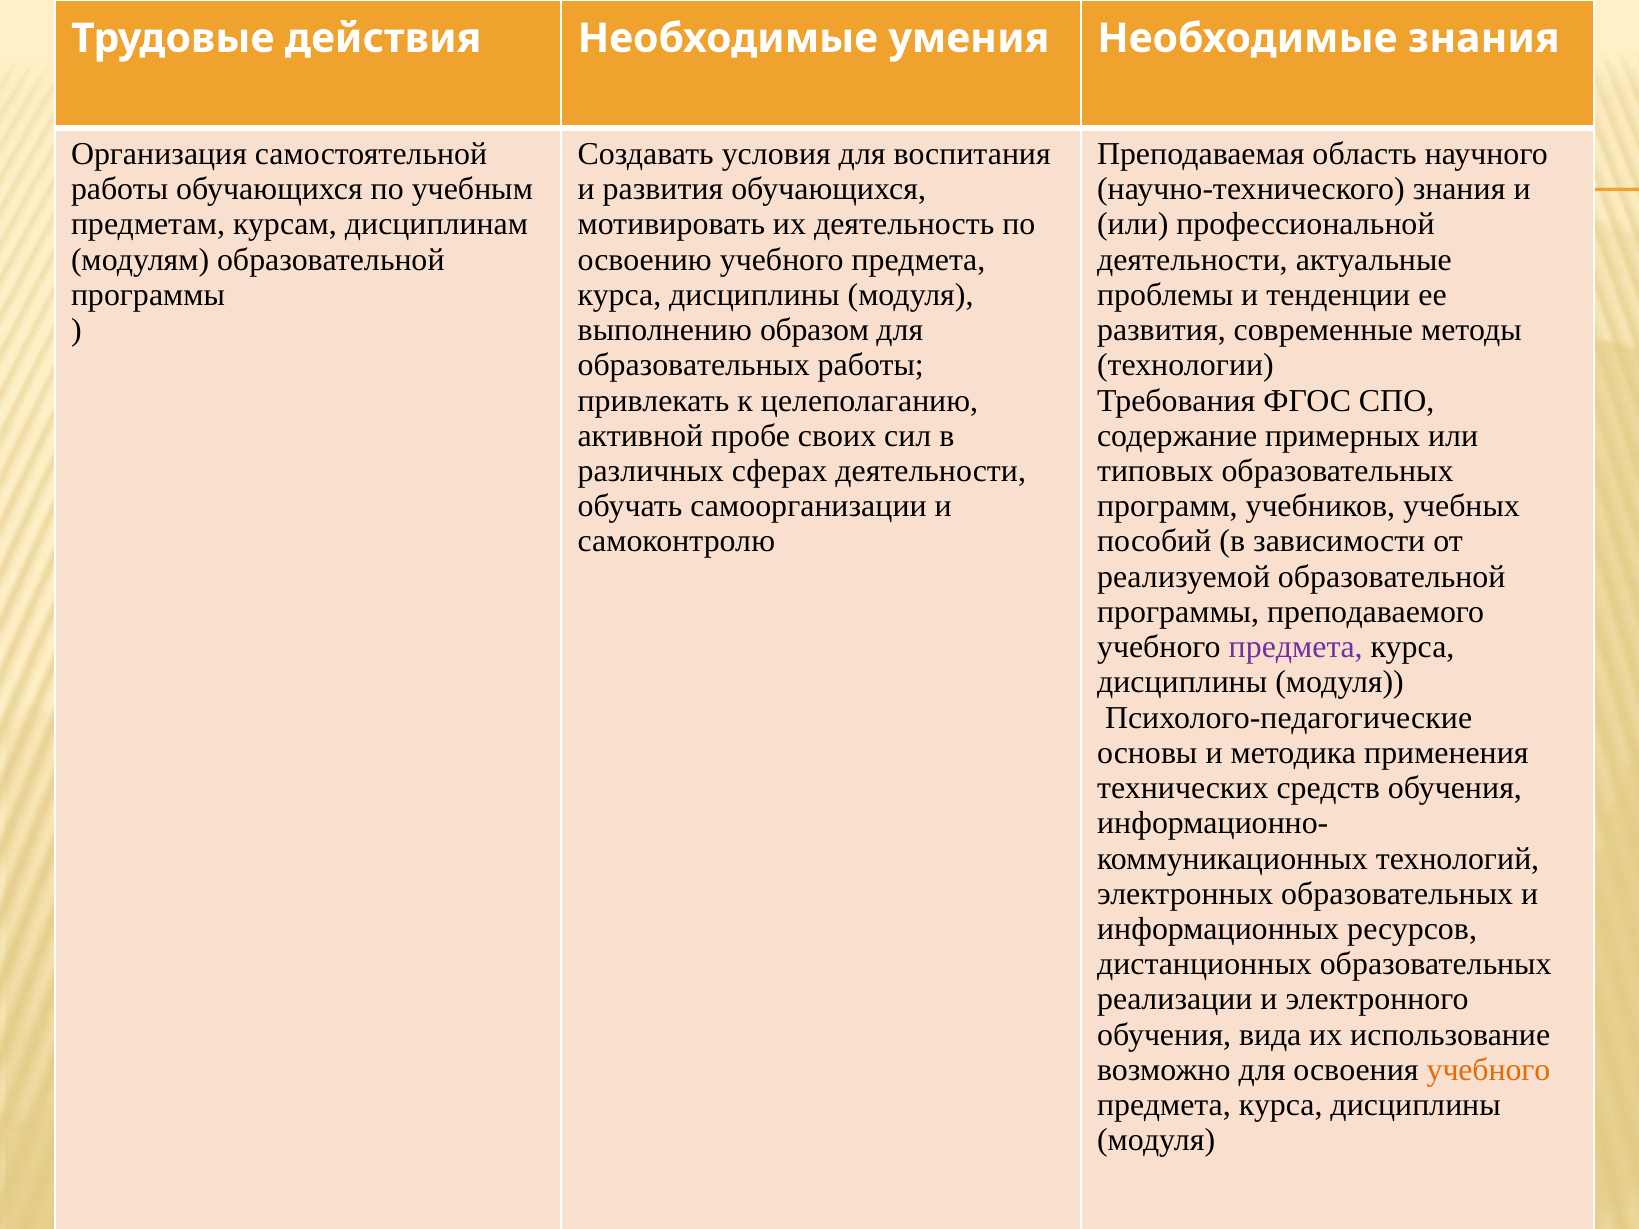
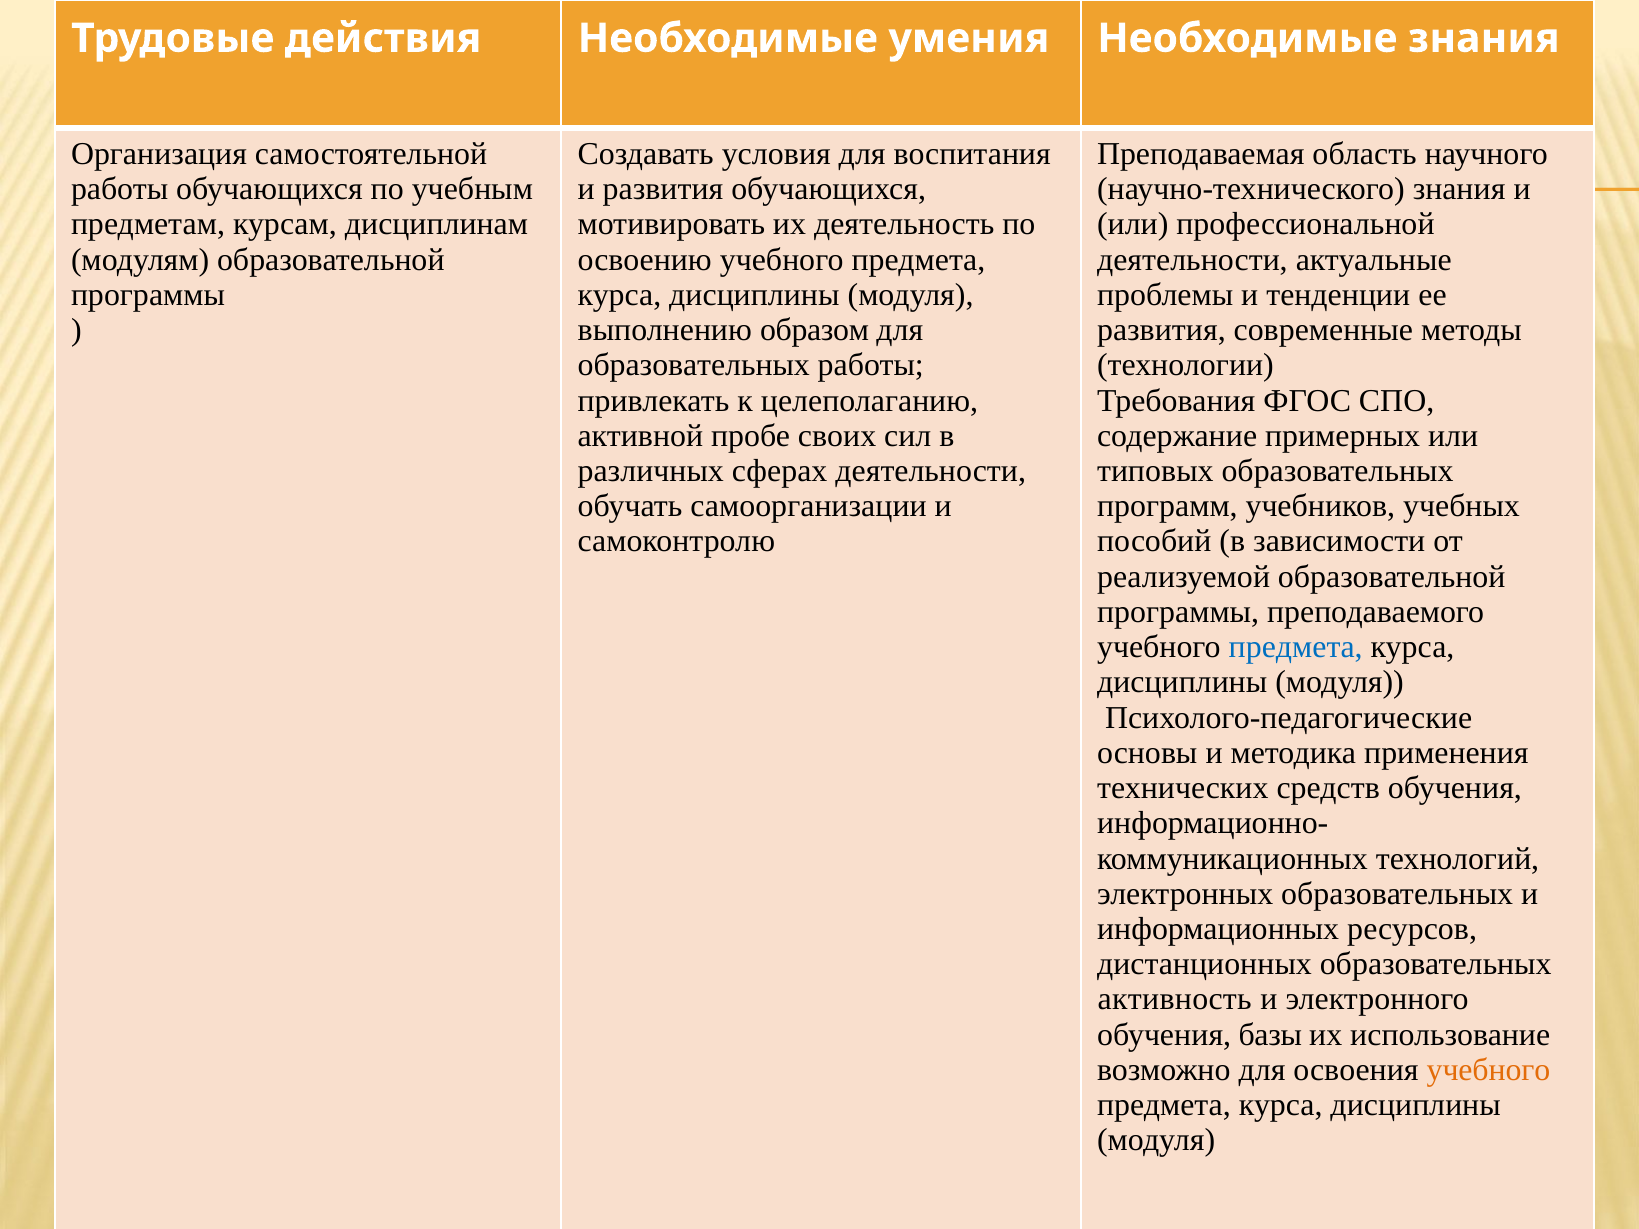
предмета colour: purple -> blue (1296, 647)
реализации: реализации -> активность (1175, 1000)
вида: вида -> базы (1270, 1035)
